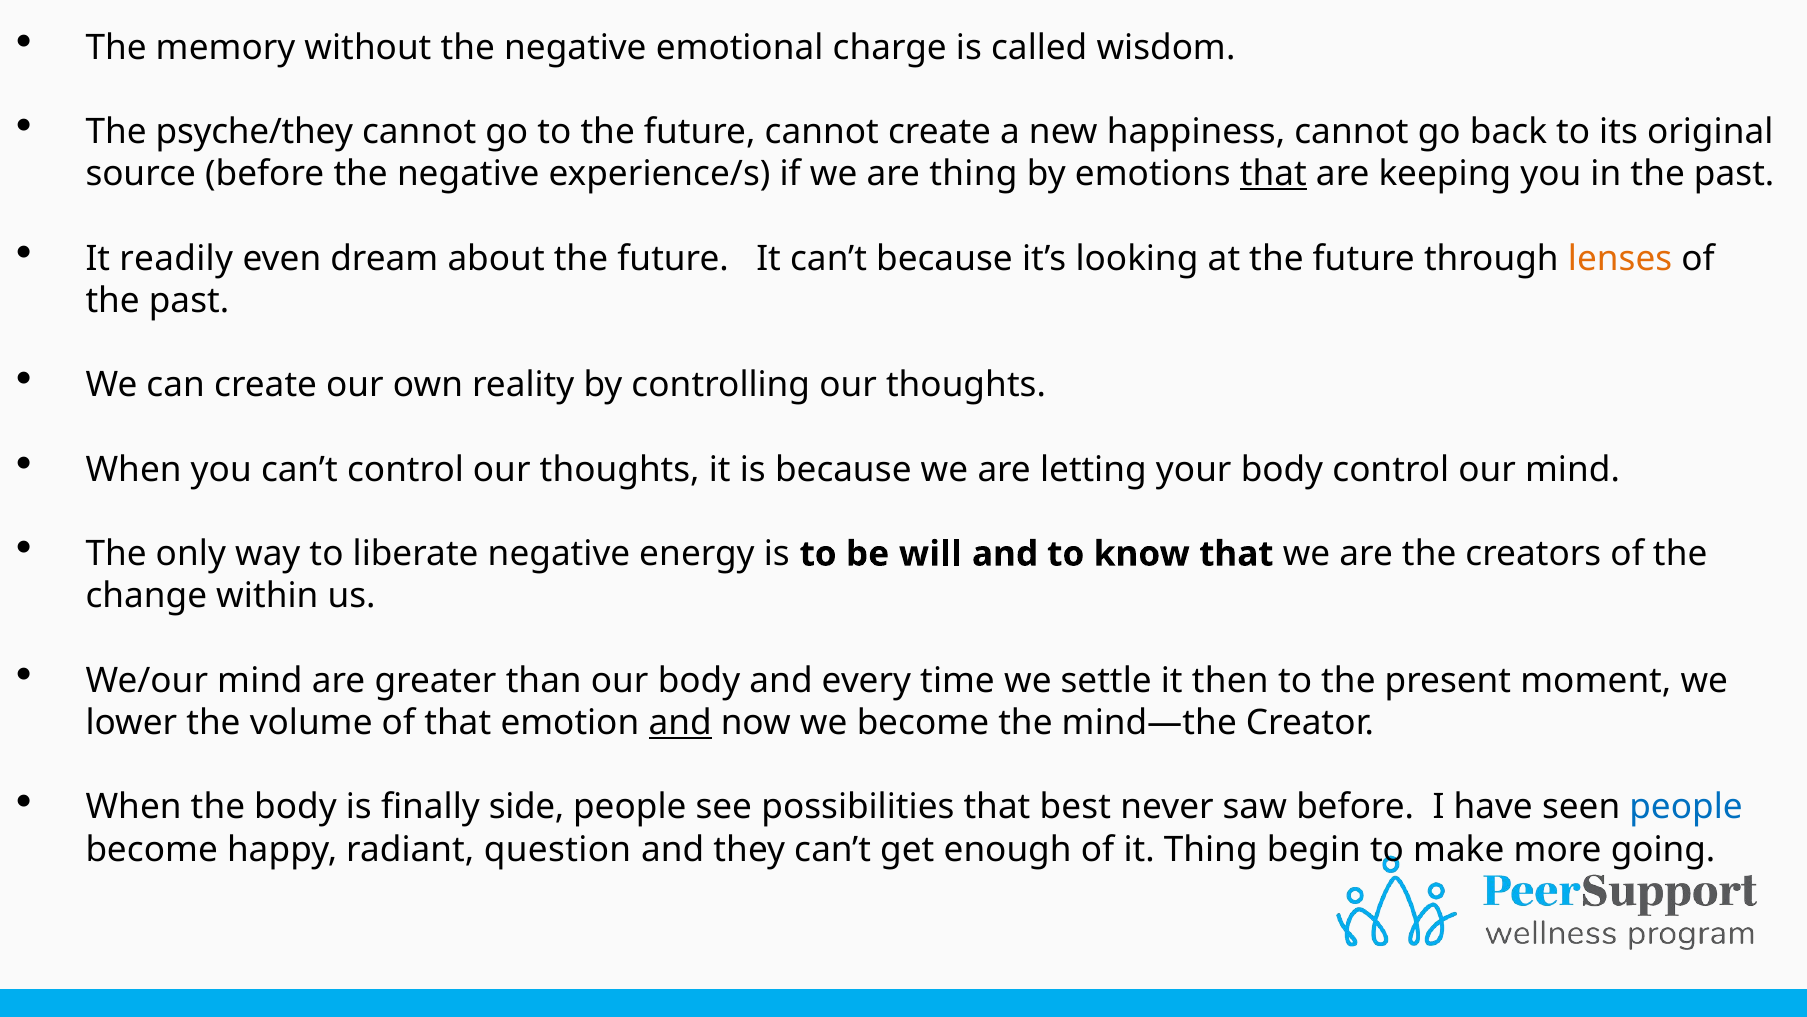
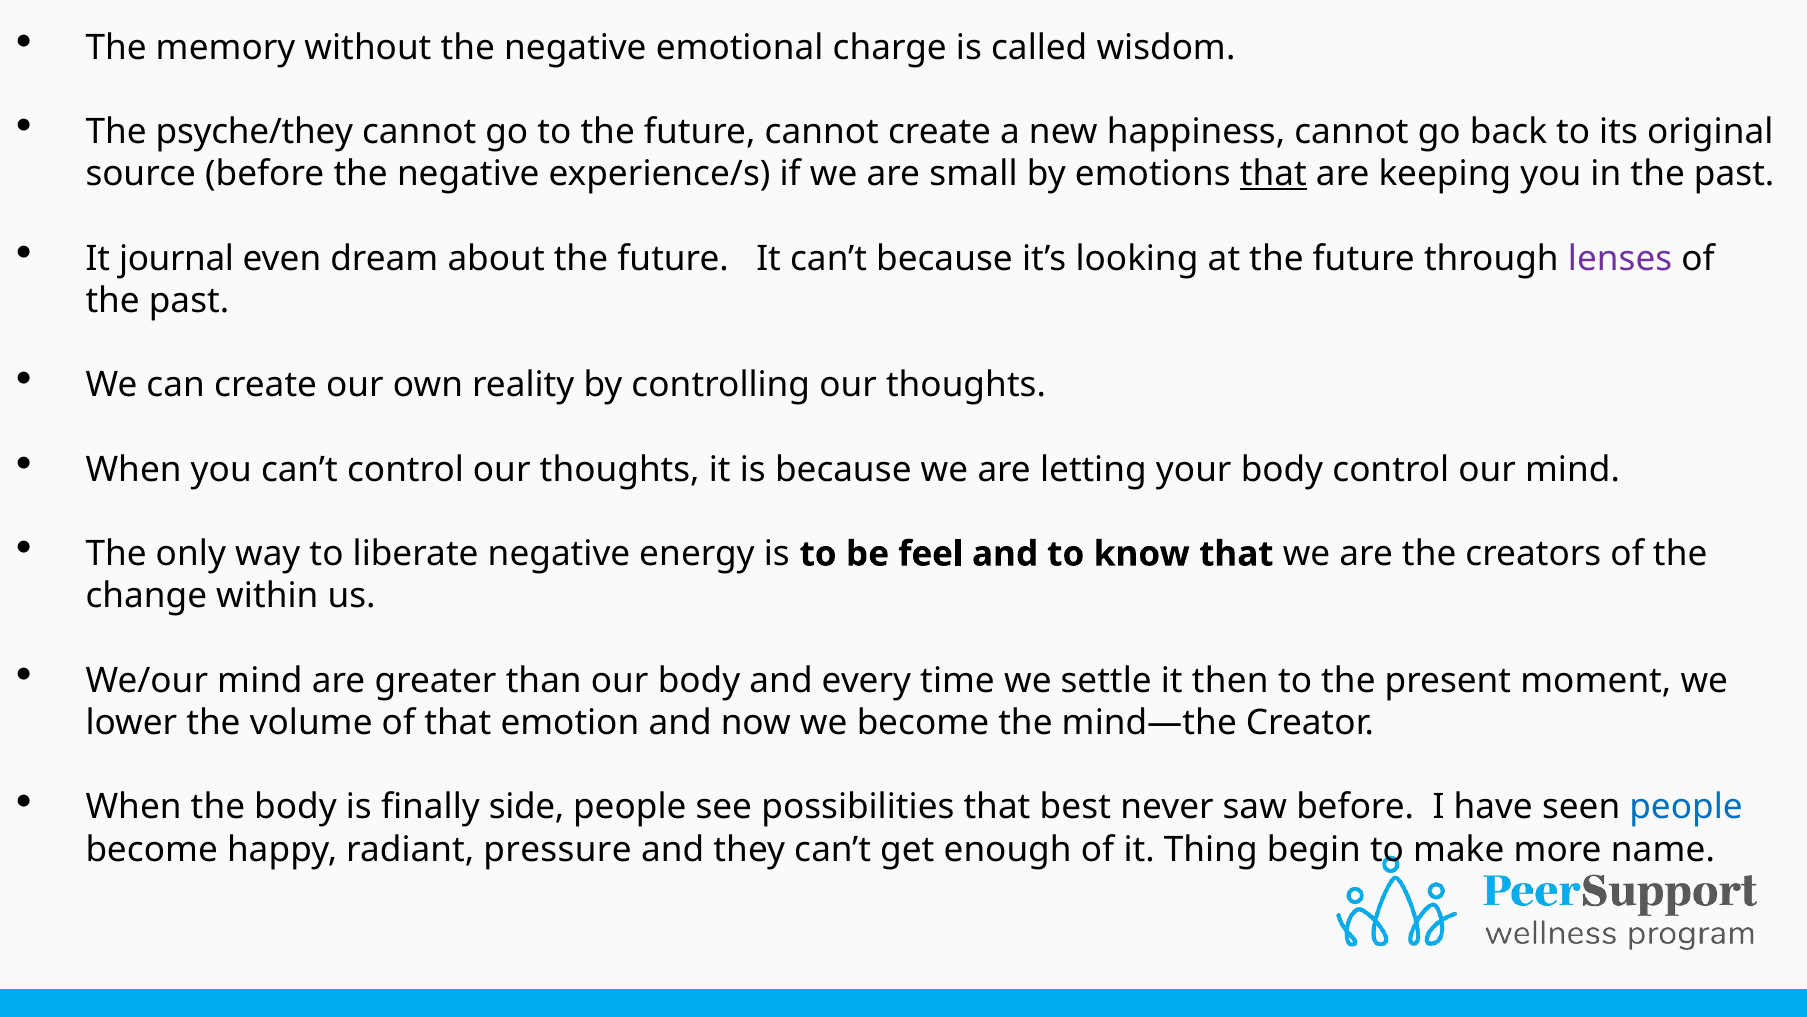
are thing: thing -> small (973, 174)
readily: readily -> journal (177, 258)
lenses colour: orange -> purple (1620, 258)
will: will -> feel (931, 554)
and underline: present -> none (680, 722)
question: question -> pressure (558, 849)
going: going -> name (1663, 849)
